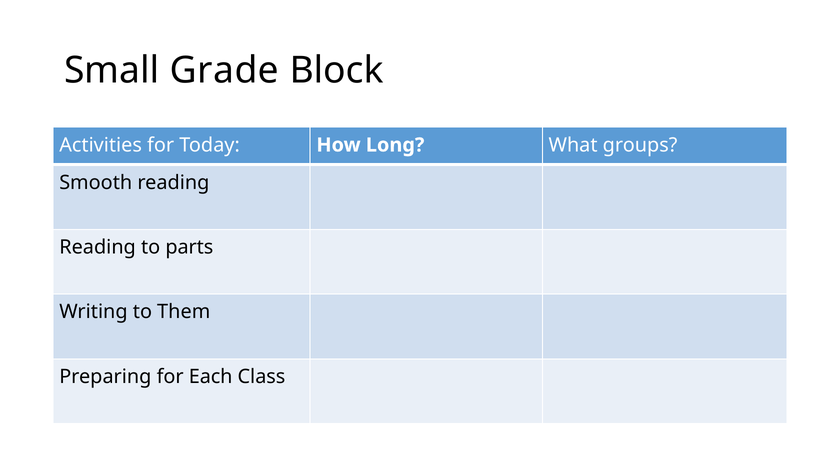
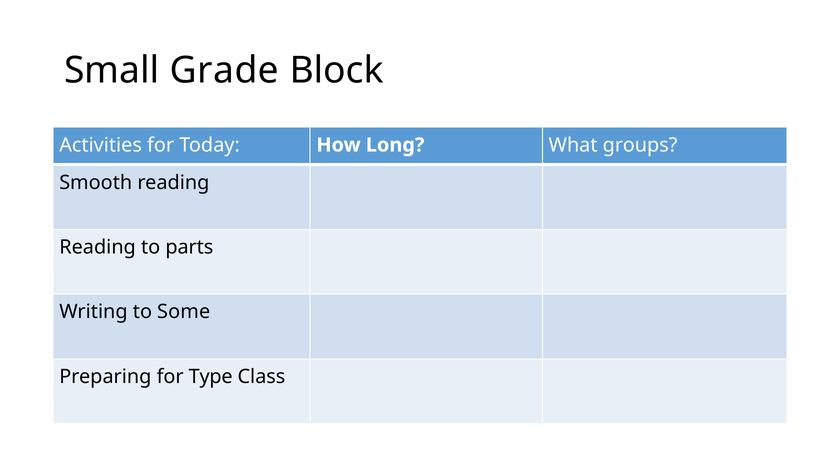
Them: Them -> Some (184, 312)
Each: Each -> Type (211, 377)
